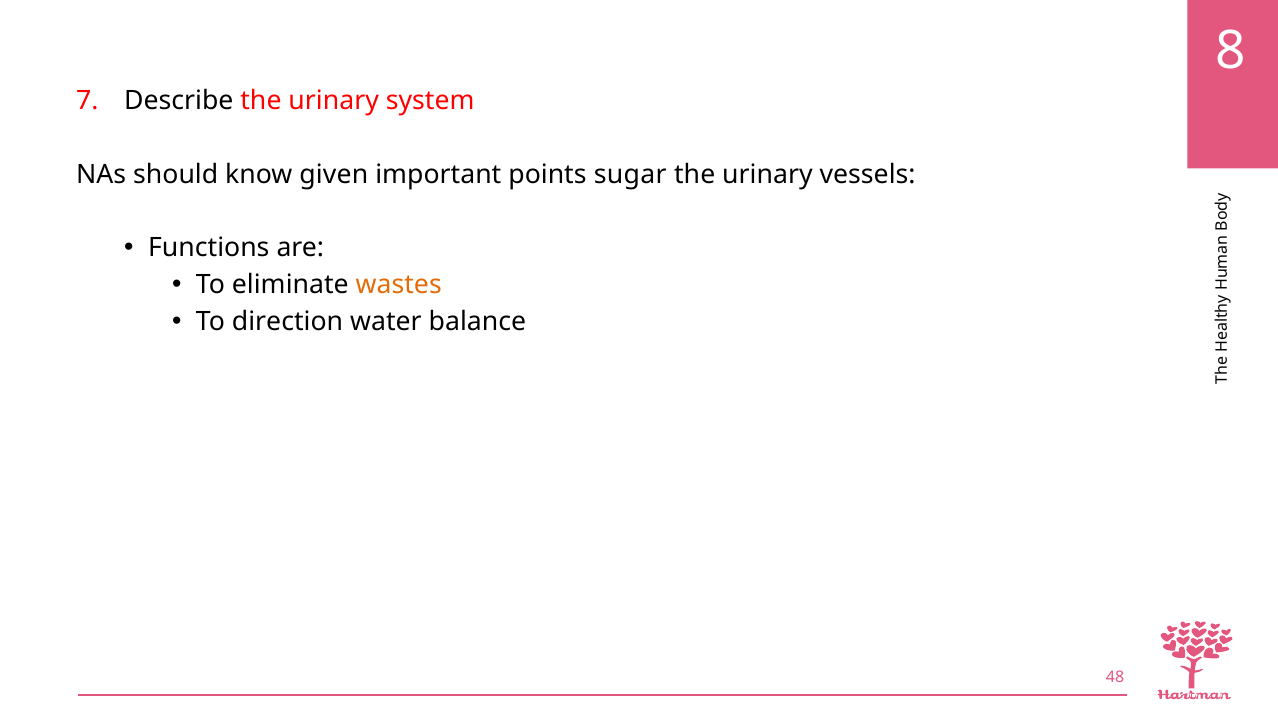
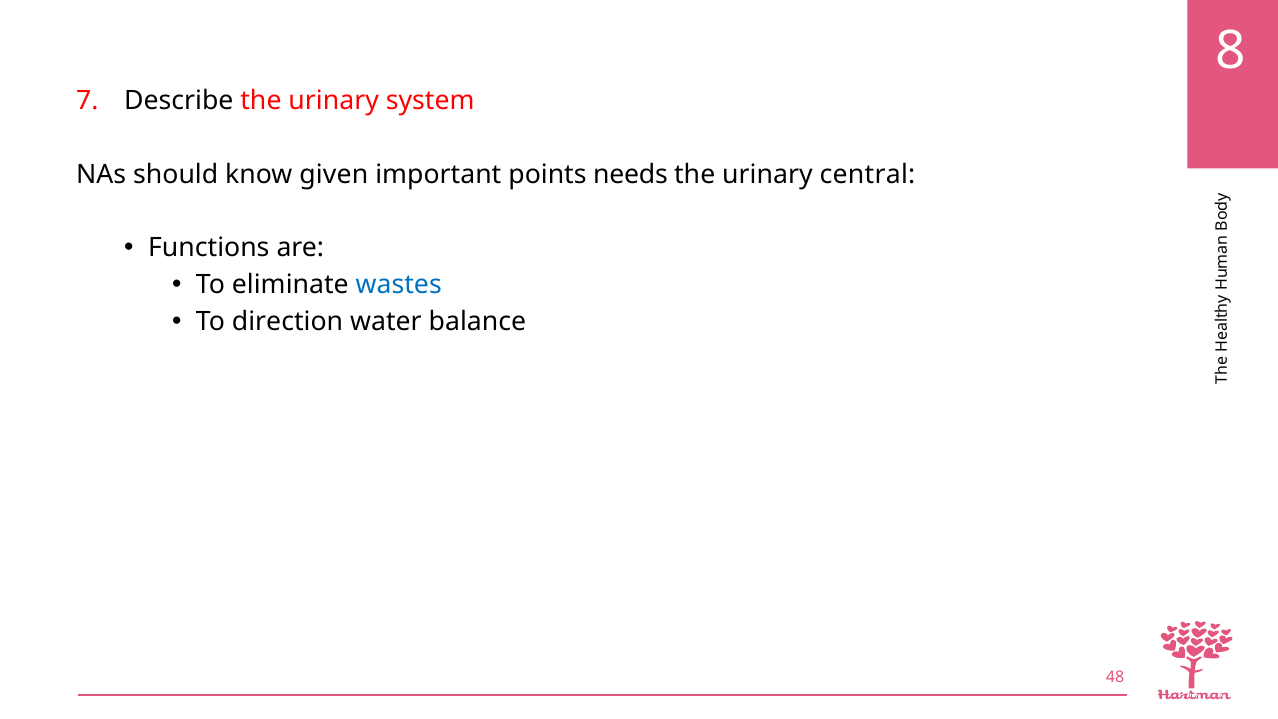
sugar: sugar -> needs (630, 174)
vessels: vessels -> central (867, 174)
wastes colour: orange -> blue (399, 285)
